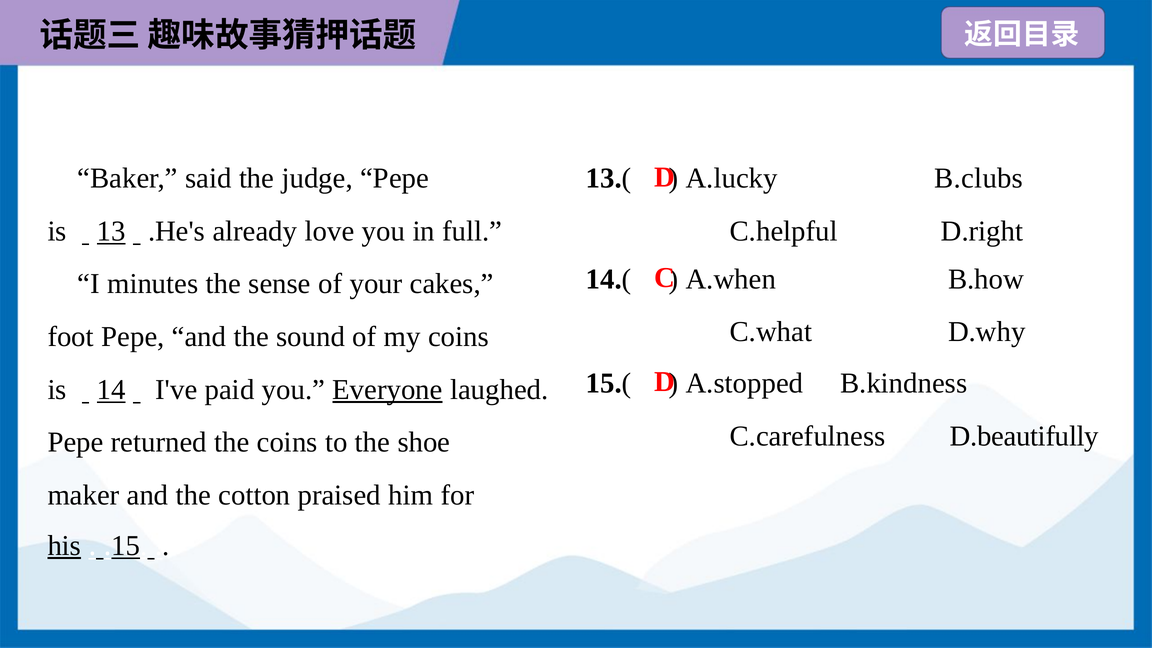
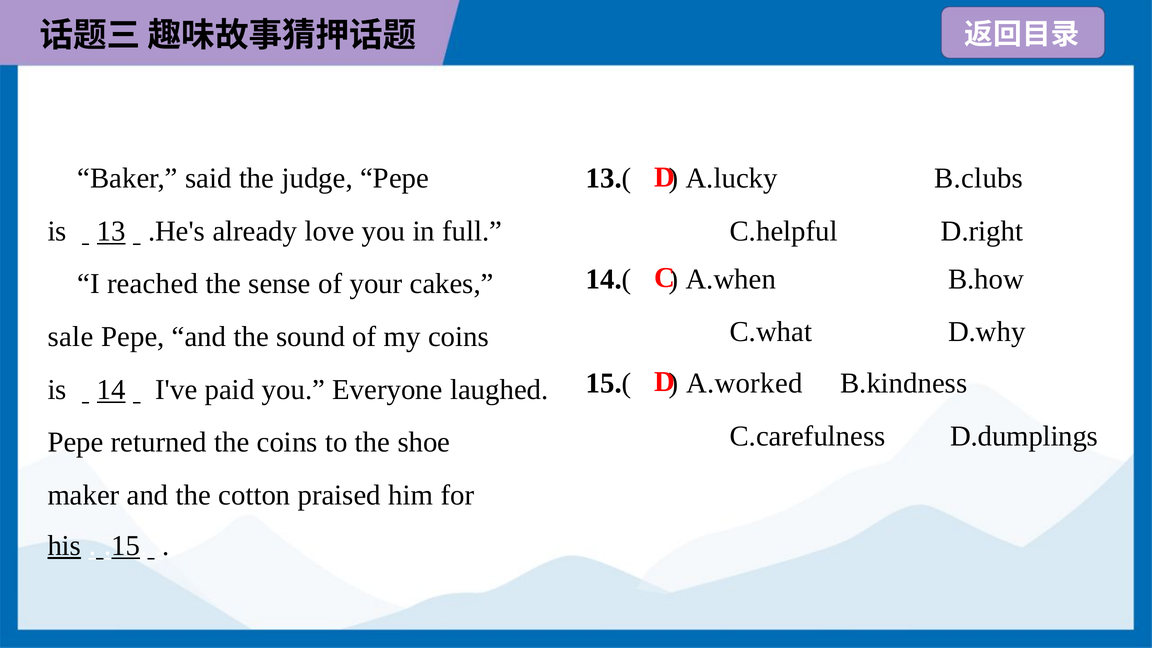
minutes: minutes -> reached (153, 284)
foot: foot -> sale (71, 337)
A.stopped: A.stopped -> A.worked (744, 383)
Everyone underline: present -> none (388, 390)
D.beautifully: D.beautifully -> D.dumplings (1024, 436)
